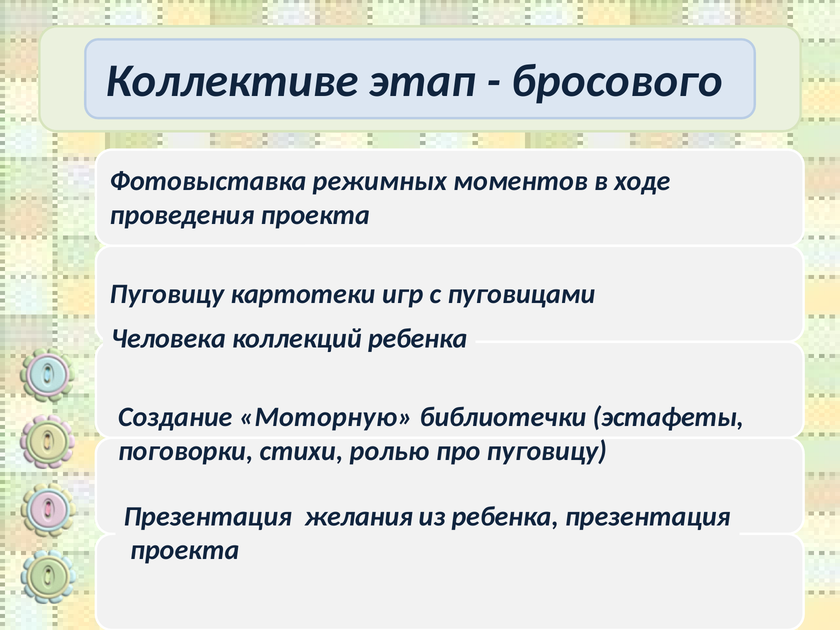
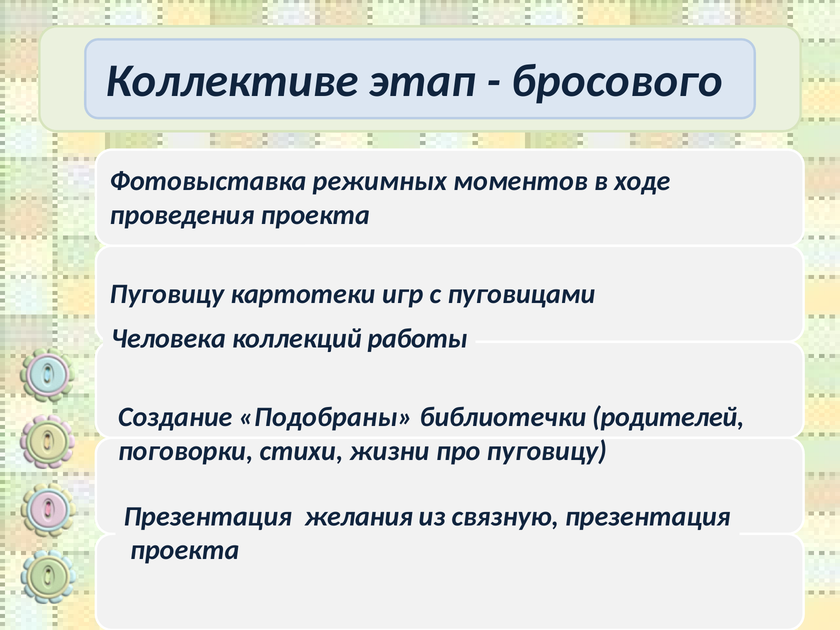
коллекций ребенка: ребенка -> работы (418, 339)
Моторную: Моторную -> Подобраны (326, 417)
эстафеты: эстафеты -> родителей (668, 417)
ролью: ролью -> жизни (390, 451)
из ребенка: ребенка -> связную (505, 516)
